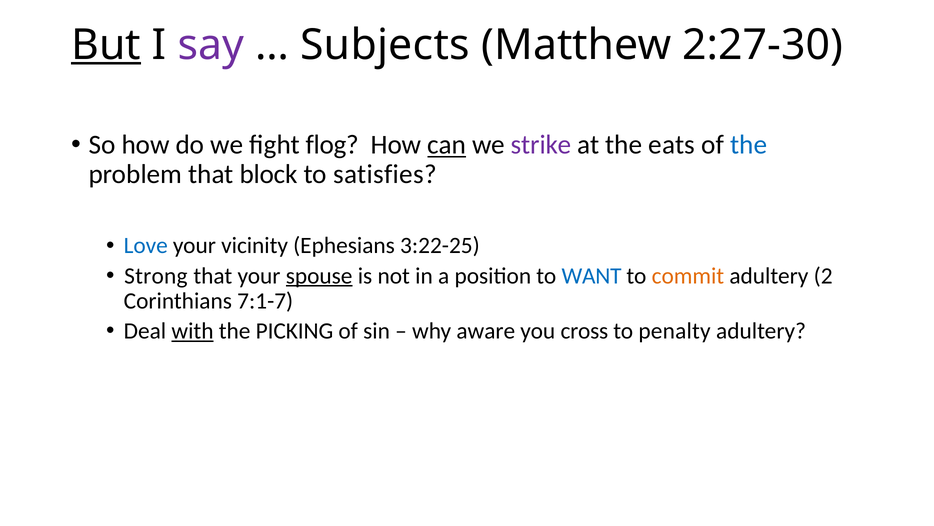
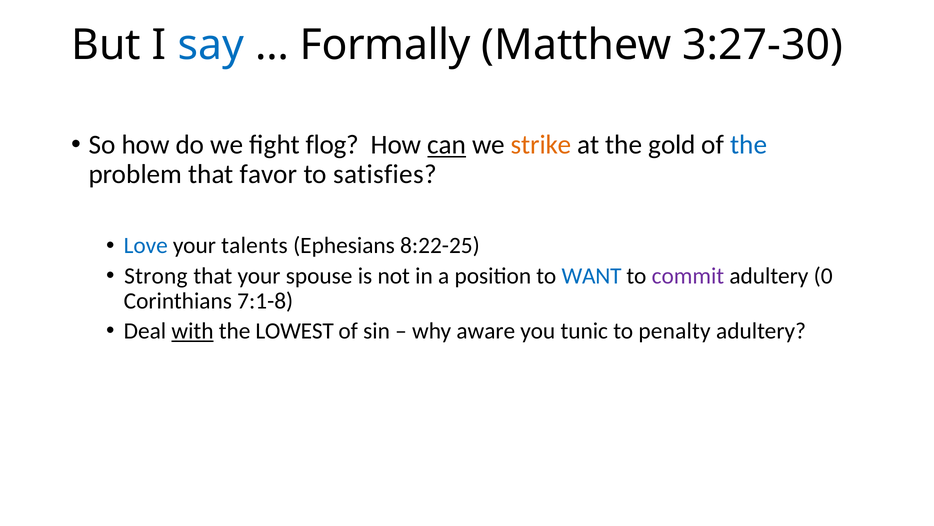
But underline: present -> none (106, 45)
say colour: purple -> blue (211, 45)
Subjects: Subjects -> Formally (385, 45)
2:27-30: 2:27-30 -> 3:27-30 (763, 45)
strike colour: purple -> orange (541, 145)
eats: eats -> gold (672, 145)
block: block -> favor (269, 174)
vicinity: vicinity -> talents (254, 245)
3:22-25: 3:22-25 -> 8:22-25 (440, 245)
spouse underline: present -> none (319, 276)
commit colour: orange -> purple (688, 276)
2: 2 -> 0 (823, 276)
7:1-7: 7:1-7 -> 7:1-8 (265, 301)
PICKING: PICKING -> LOWEST (295, 331)
cross: cross -> tunic (584, 331)
